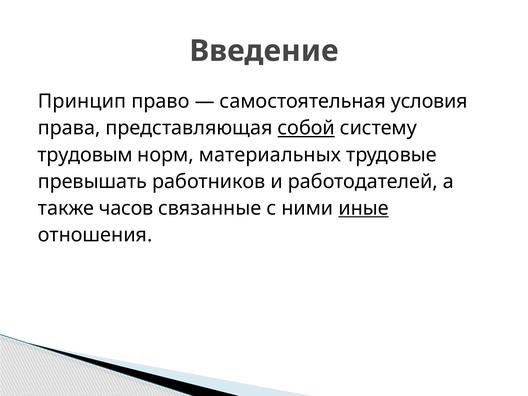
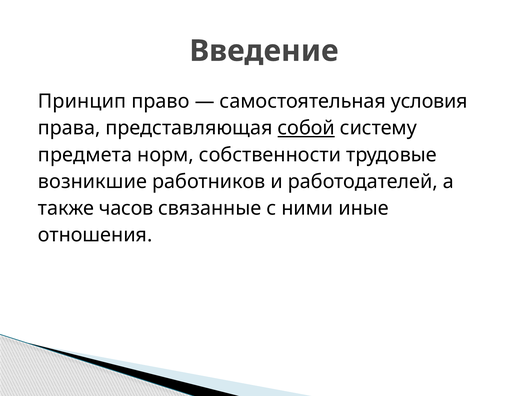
трудовым: трудовым -> предмета (85, 155)
материальных: материальных -> собственности (270, 155)
превышать: превышать -> возникшие (92, 182)
иные underline: present -> none (364, 208)
